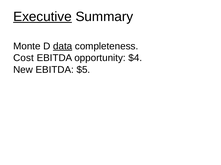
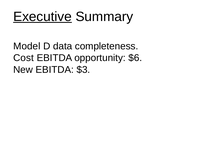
Monte: Monte -> Model (27, 46)
data underline: present -> none (63, 46)
$4: $4 -> $6 (135, 58)
$5: $5 -> $3 (83, 70)
